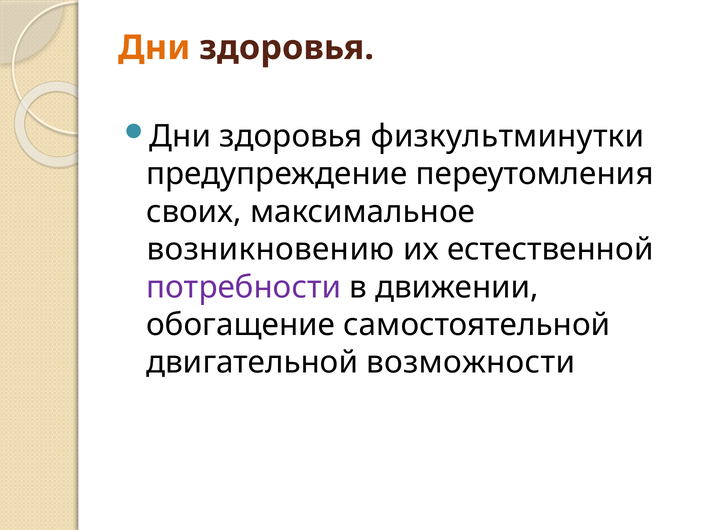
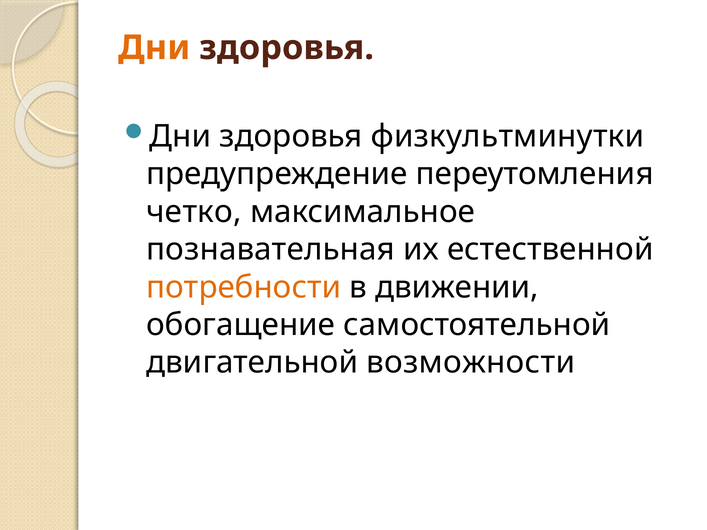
своих: своих -> четко (194, 212)
возникновению: возникновению -> познавательная (271, 250)
потребности colour: purple -> orange (244, 287)
